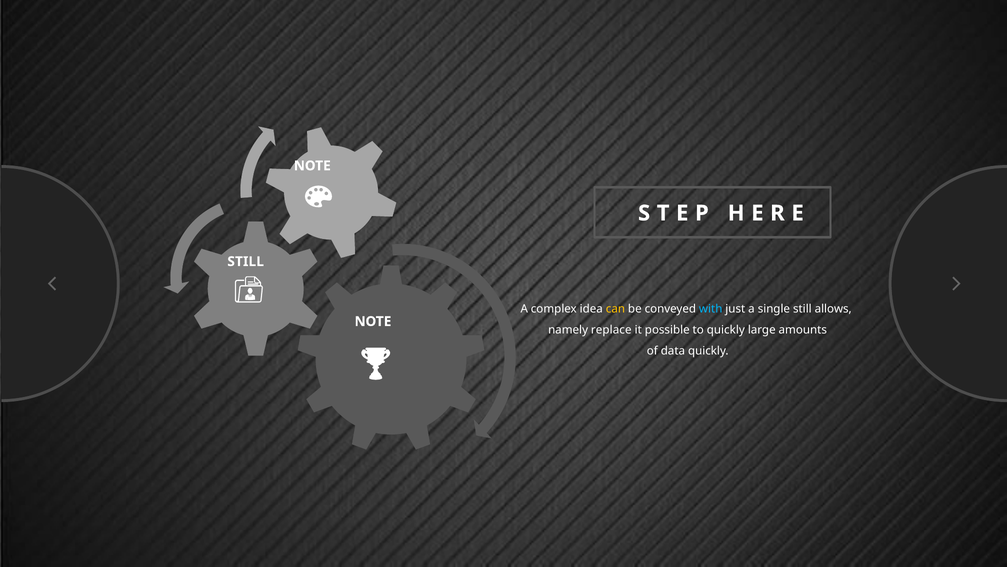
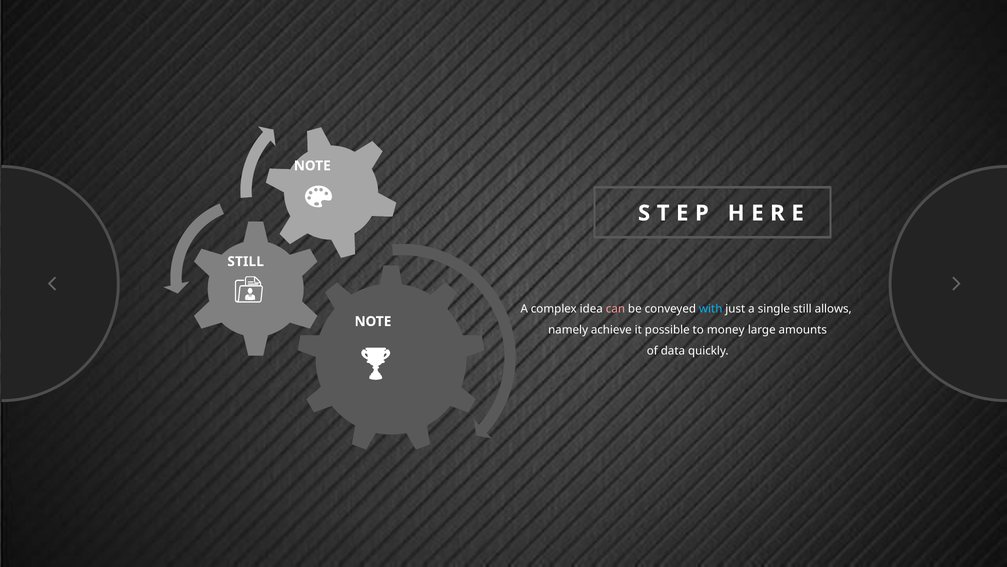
can colour: yellow -> pink (615, 309)
replace: replace -> achieve (611, 330)
to quickly: quickly -> money (726, 330)
